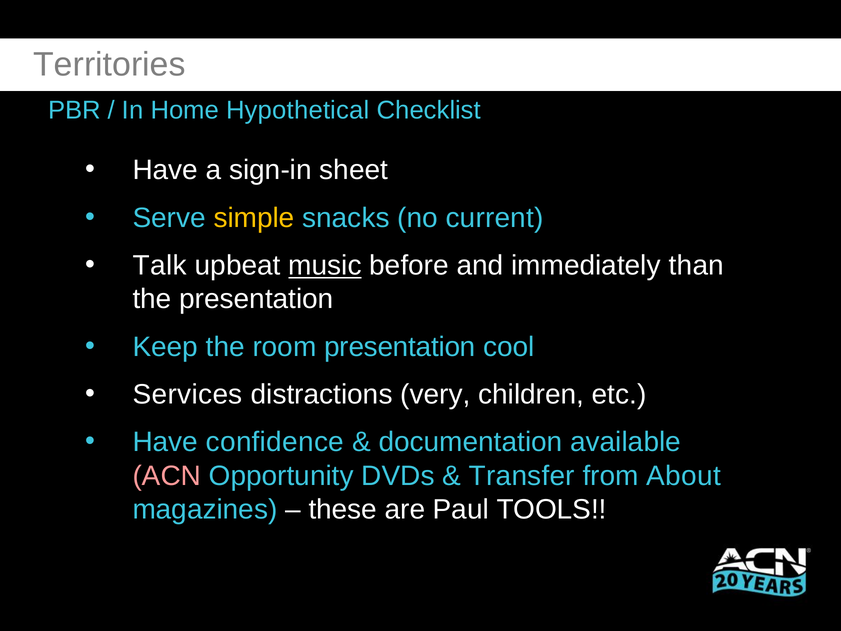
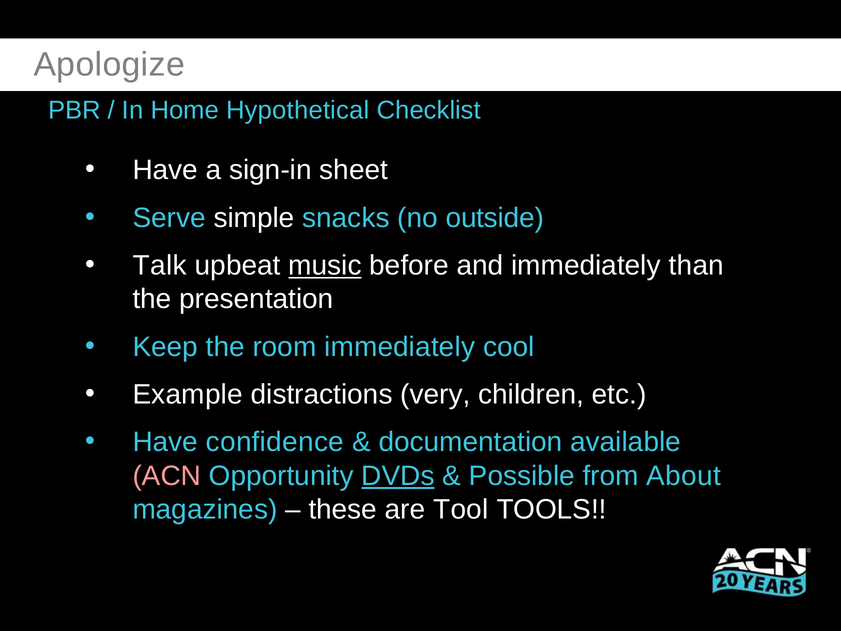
Territories: Territories -> Apologize (109, 64)
simple colour: yellow -> white (254, 218)
current: current -> outside (495, 218)
room presentation: presentation -> immediately (400, 347)
Services: Services -> Example (188, 394)
DVDs underline: none -> present (398, 476)
Transfer: Transfer -> Possible (522, 476)
Paul: Paul -> Tool (461, 509)
